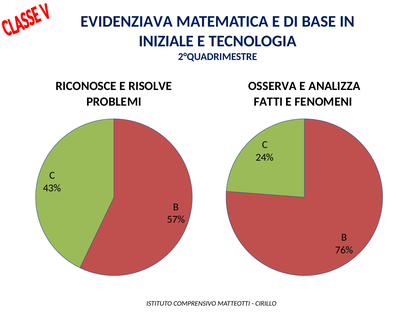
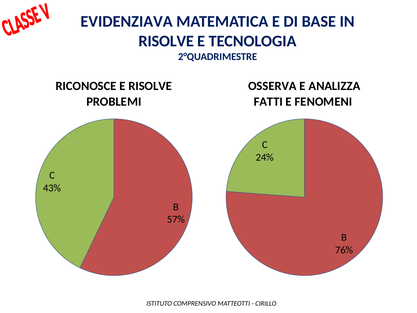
INIZIALE: INIZIALE -> RISOLVE (166, 41)
